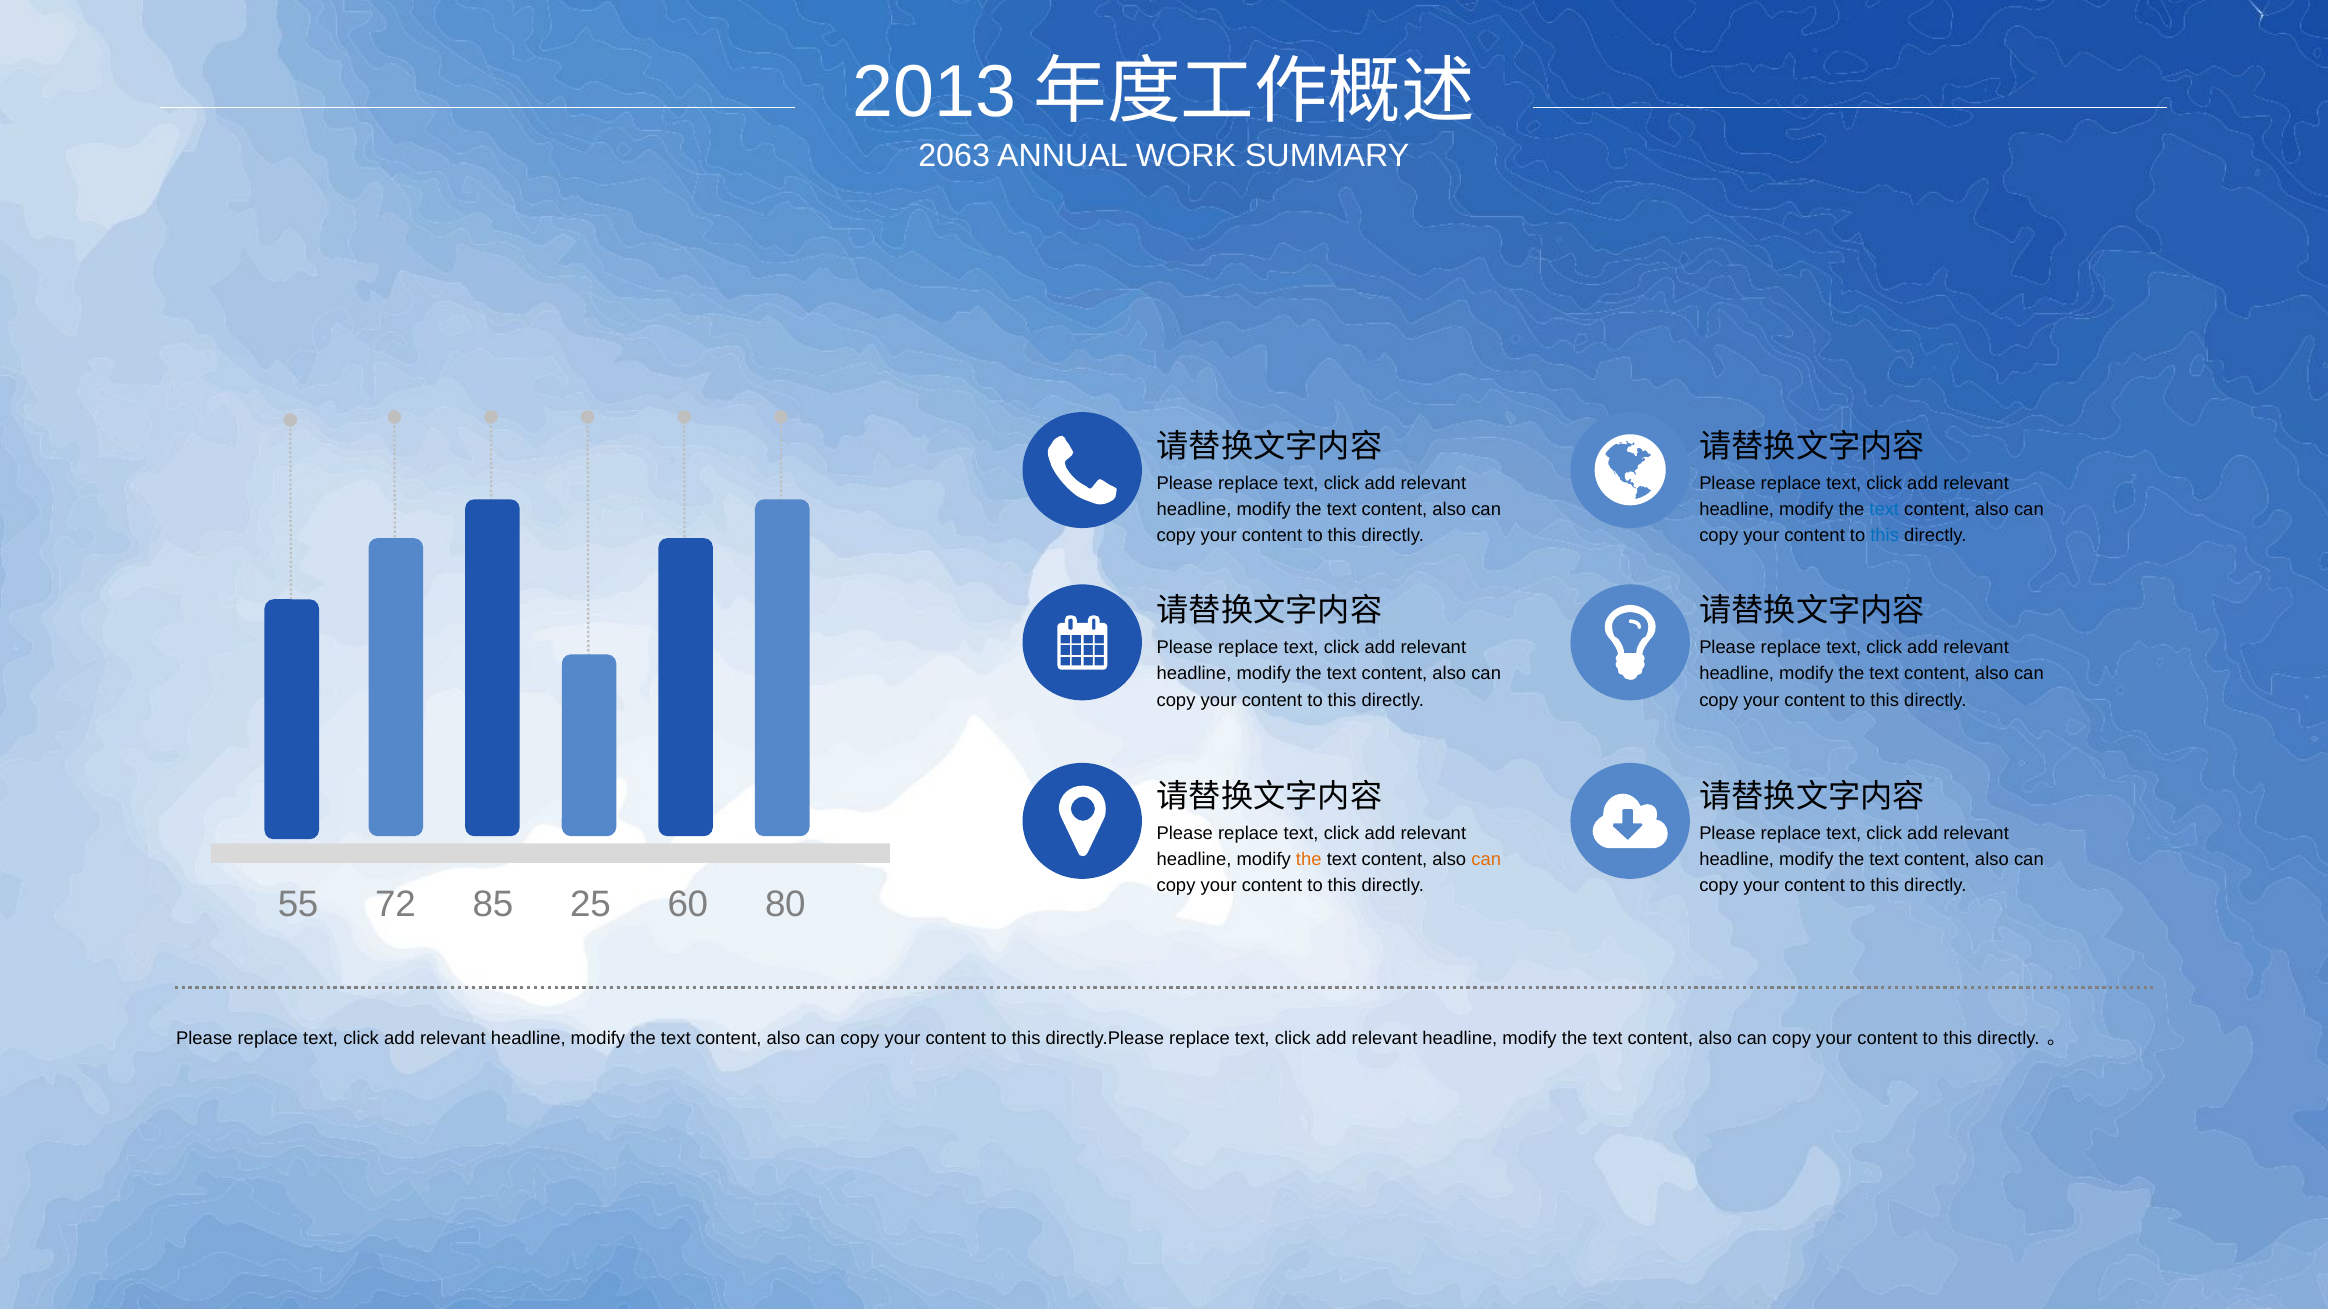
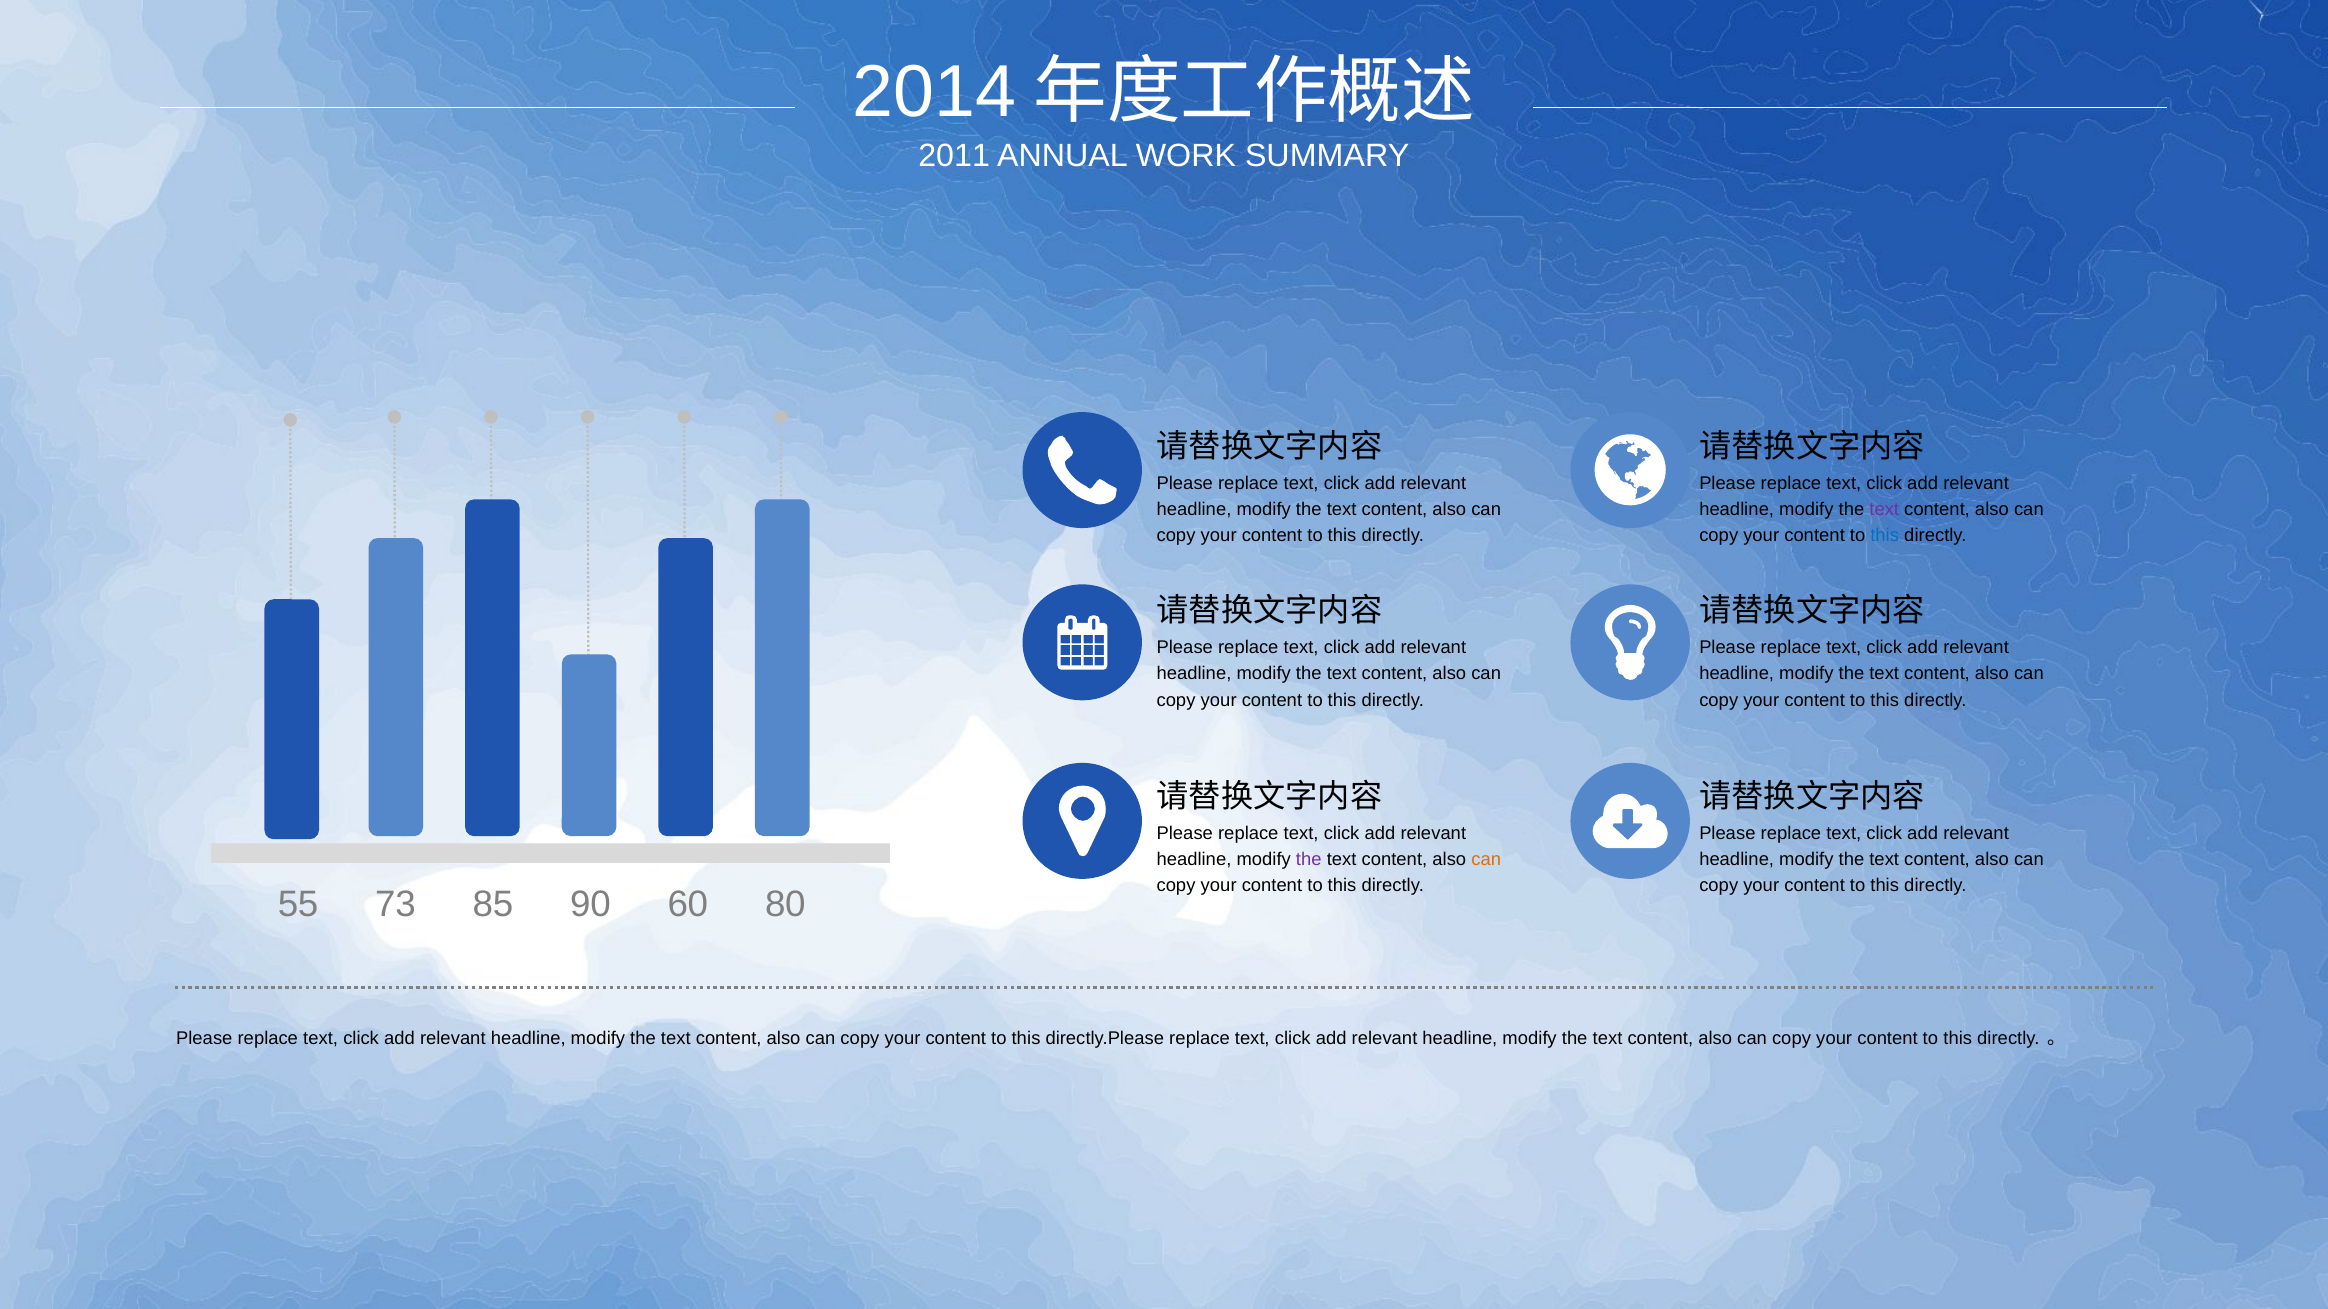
2013: 2013 -> 2014 (934, 92)
2063: 2063 -> 2011 (954, 156)
text colour: blue -> purple (1884, 510)
the colour: orange -> purple (1309, 860)
72: 72 -> 73 (396, 904)
25: 25 -> 90 (590, 904)
